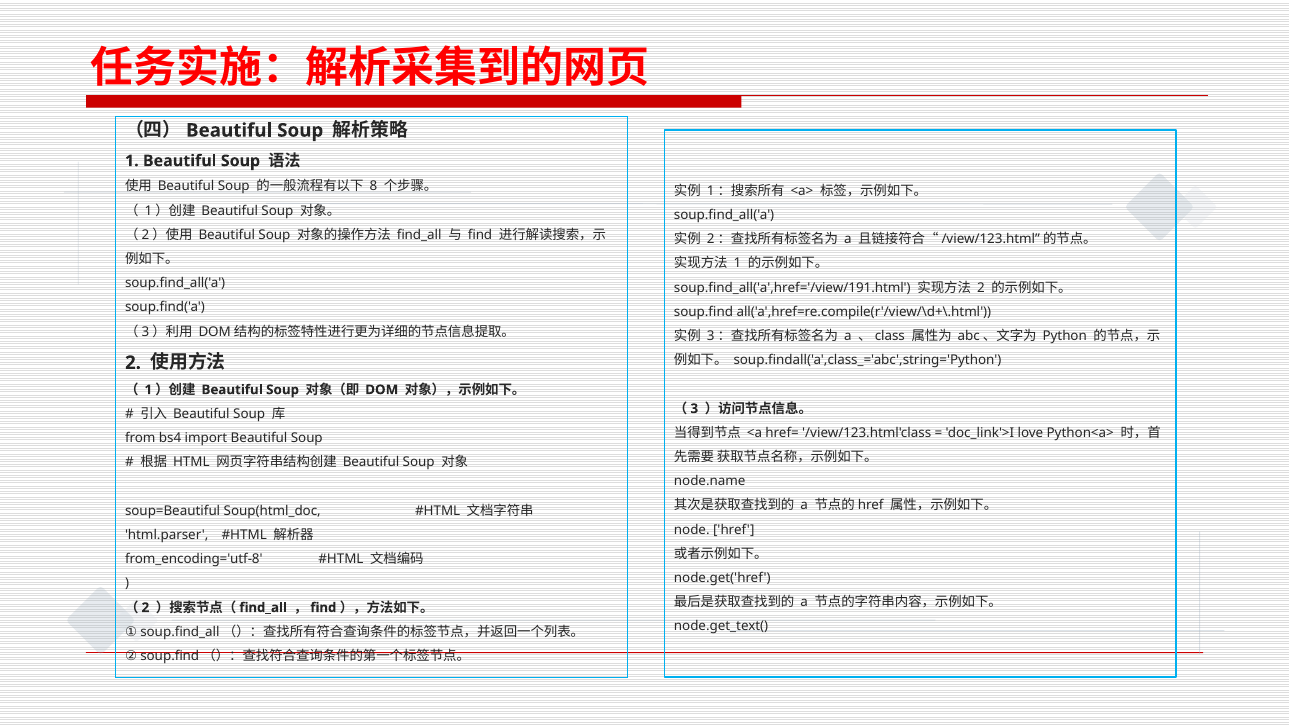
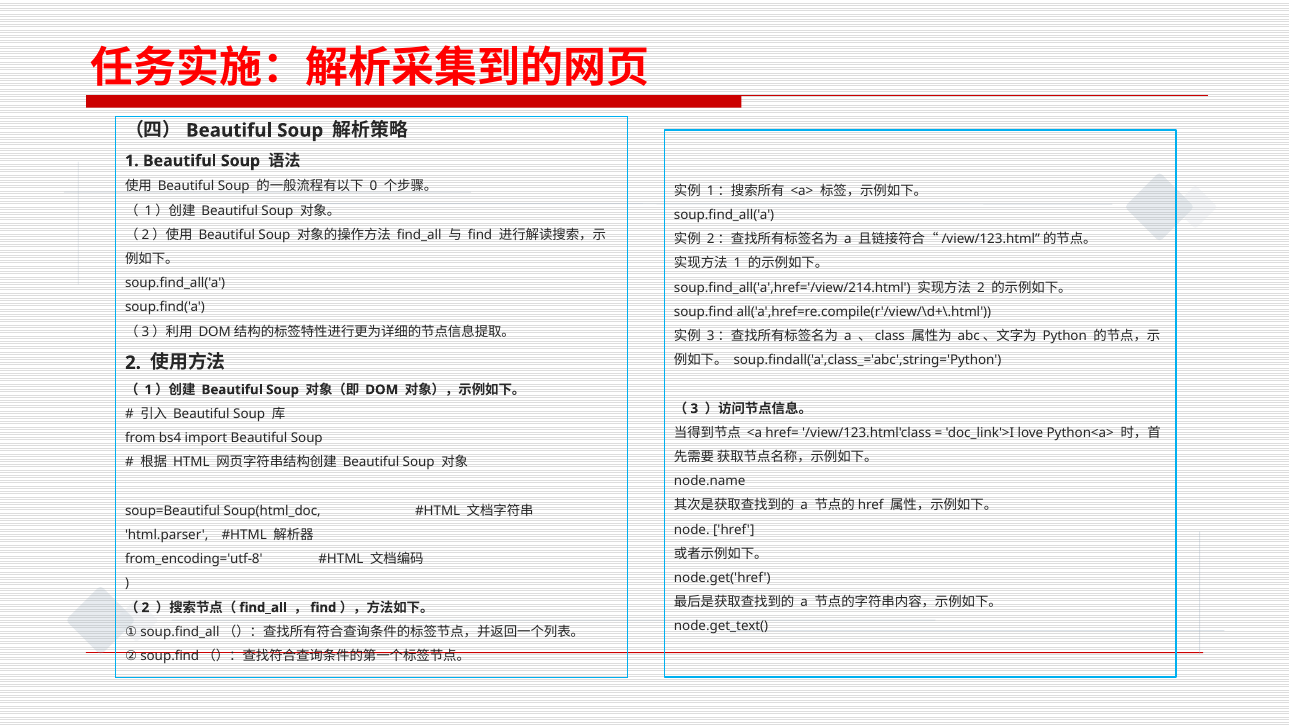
8: 8 -> 0 (373, 186)
soup.ﬁnd_all('a',href='/view/191.html: soup.ﬁnd_all('a',href='/view/191.html -> soup.ﬁnd_all('a',href='/view/214.html (792, 288)
